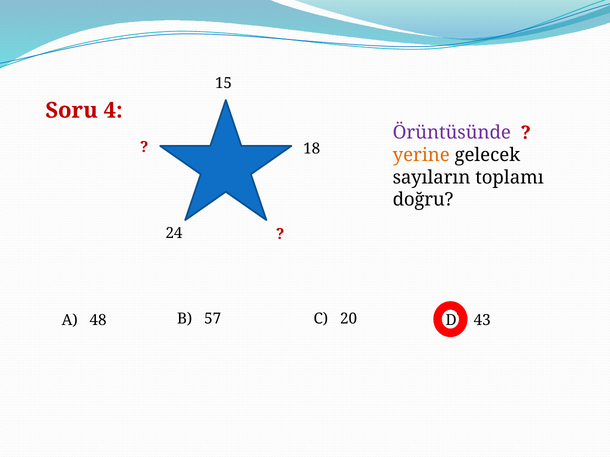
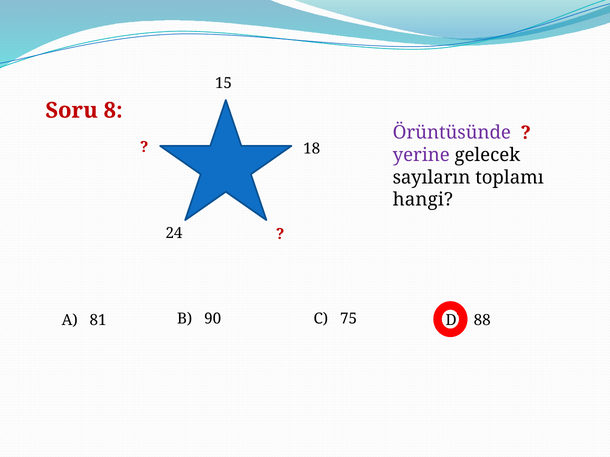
4: 4 -> 8 (113, 111)
yerine colour: orange -> purple (421, 155)
doğru: doğru -> hangi (423, 200)
20: 20 -> 75 (349, 319)
43: 43 -> 88 (482, 320)
48: 48 -> 81 (98, 320)
57: 57 -> 90 (213, 319)
